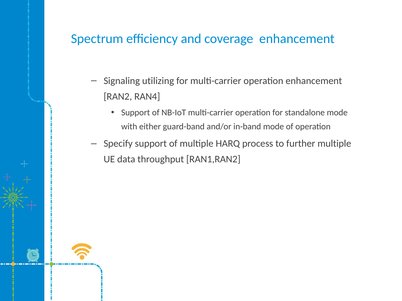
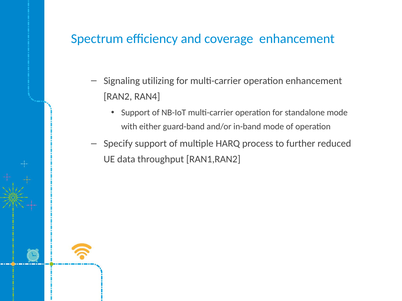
further multiple: multiple -> reduced (334, 144)
